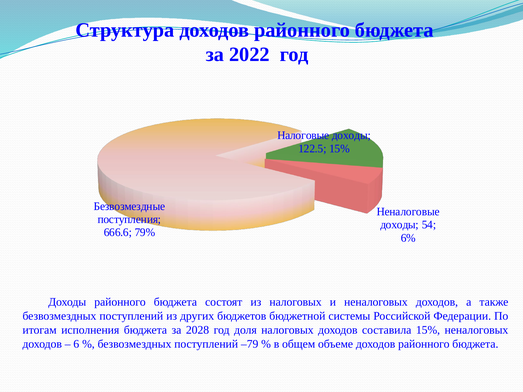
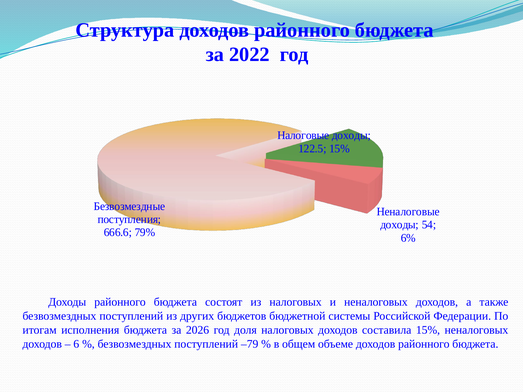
2028: 2028 -> 2026 (198, 330)
